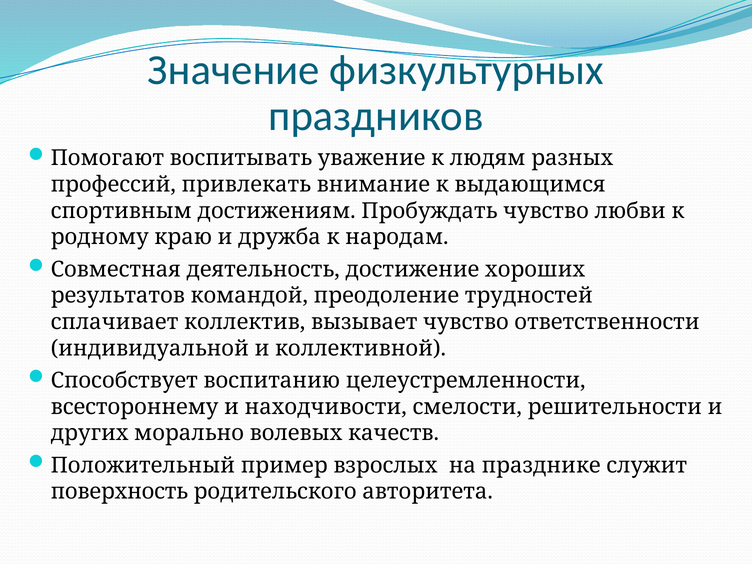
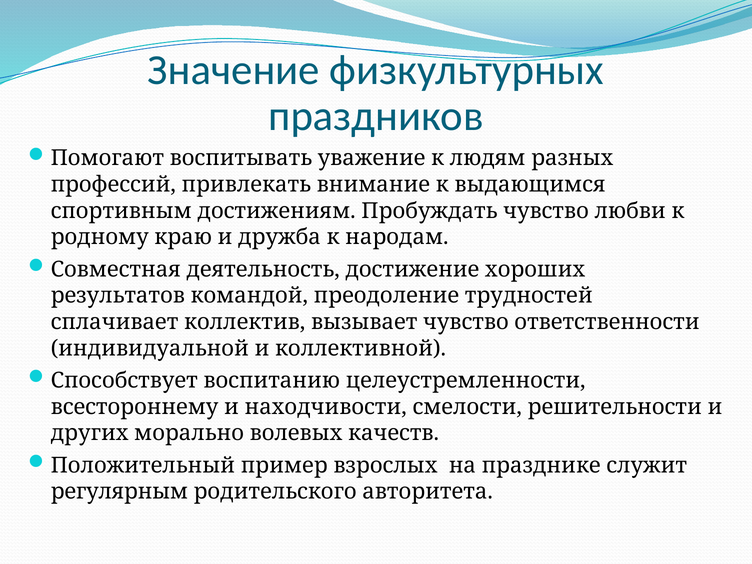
поверхность: поверхность -> регулярным (119, 492)
